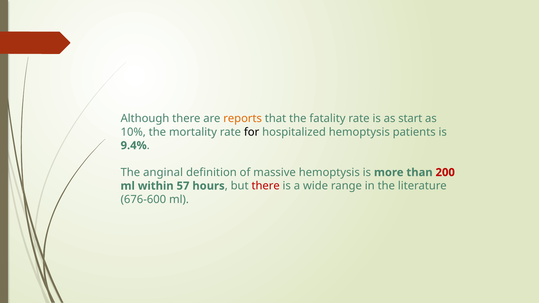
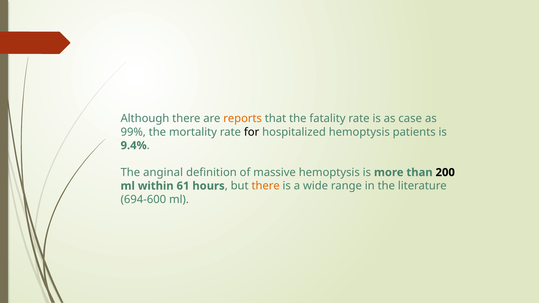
start: start -> case (410, 119)
10%: 10% -> 99% (133, 132)
200 colour: red -> black (445, 173)
57: 57 -> 61 (183, 186)
there colour: red -> orange (266, 186)
676-600: 676-600 -> 694-600 (143, 199)
